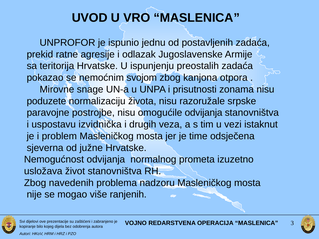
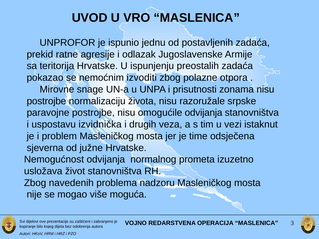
svojom: svojom -> izvoditi (142, 78)
kanjona: kanjona -> polazne (200, 78)
poduzete: poduzete -> postrojbe (46, 101)
ranjenih: ranjenih -> moguća (128, 195)
